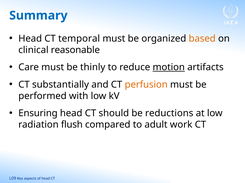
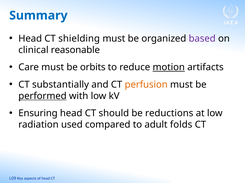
temporal: temporal -> shielding (79, 39)
based colour: orange -> purple (202, 39)
thinly: thinly -> orbits (93, 67)
performed underline: none -> present (42, 96)
flush: flush -> used (72, 125)
work: work -> folds (181, 125)
